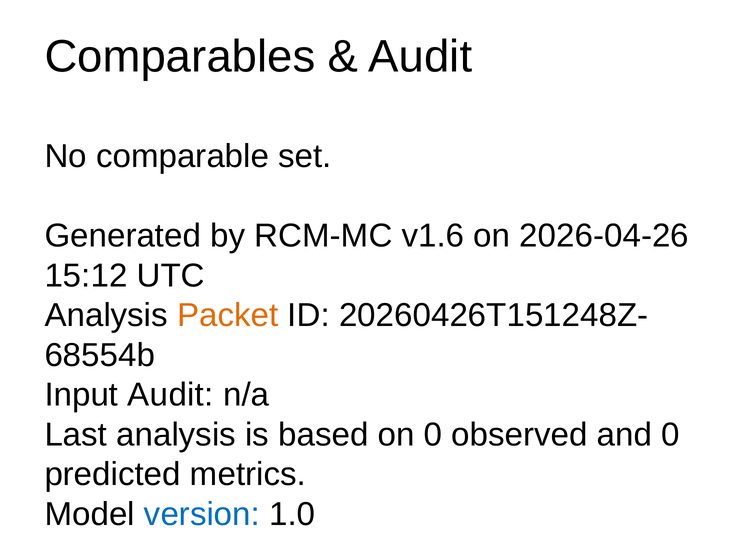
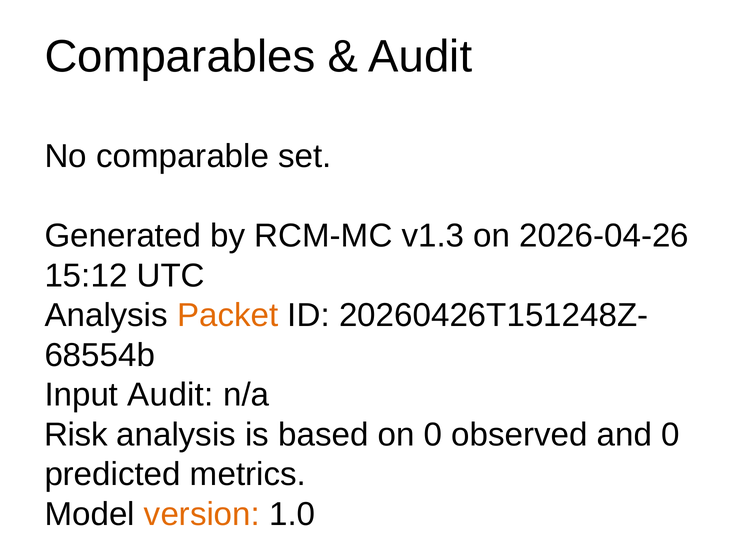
v1.6: v1.6 -> v1.3 (433, 236)
Last: Last -> Risk (76, 434)
version colour: blue -> orange (202, 514)
